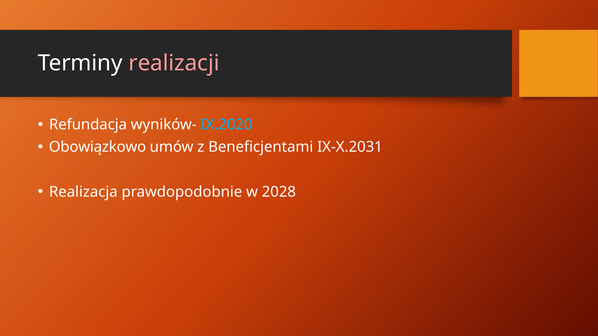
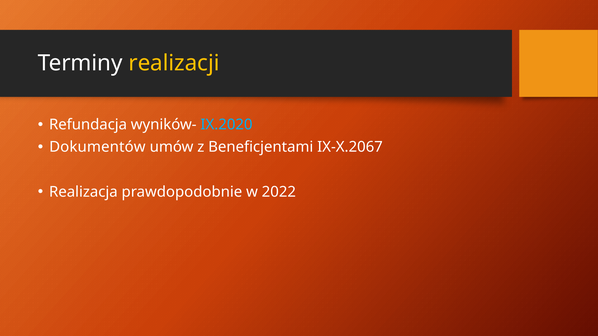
realizacji colour: pink -> yellow (174, 63)
Obowiązkowo: Obowiązkowo -> Dokumentów (97, 147)
IX-X.2031: IX-X.2031 -> IX-X.2067 (350, 147)
2028: 2028 -> 2022 (279, 192)
